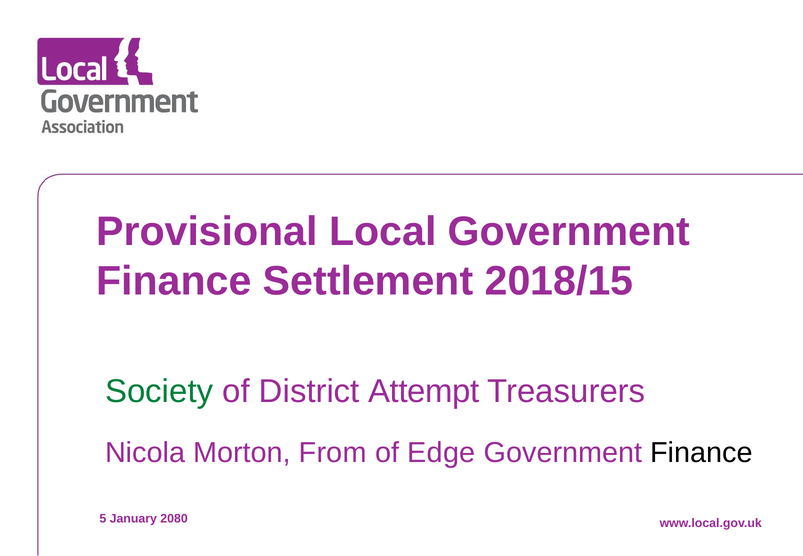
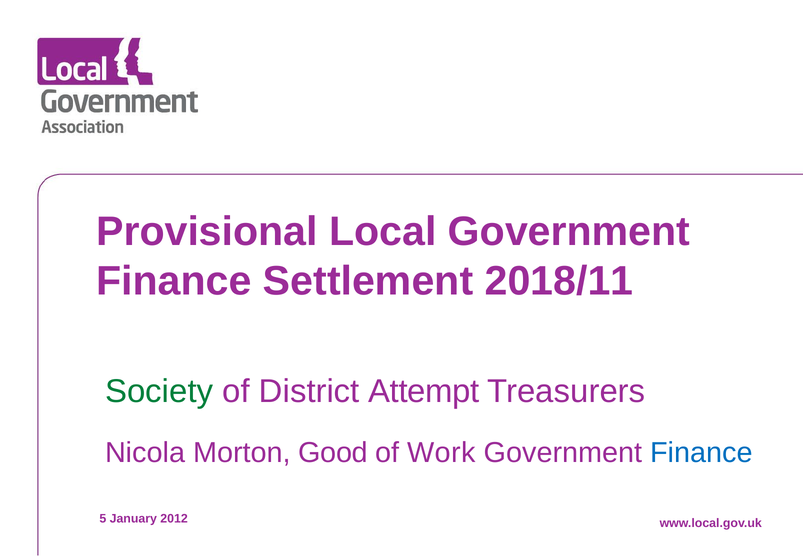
2018/15: 2018/15 -> 2018/11 (559, 281)
From: From -> Good (333, 453)
Edge: Edge -> Work (441, 453)
Finance colour: black -> blue (701, 453)
2080: 2080 -> 2012 (174, 519)
